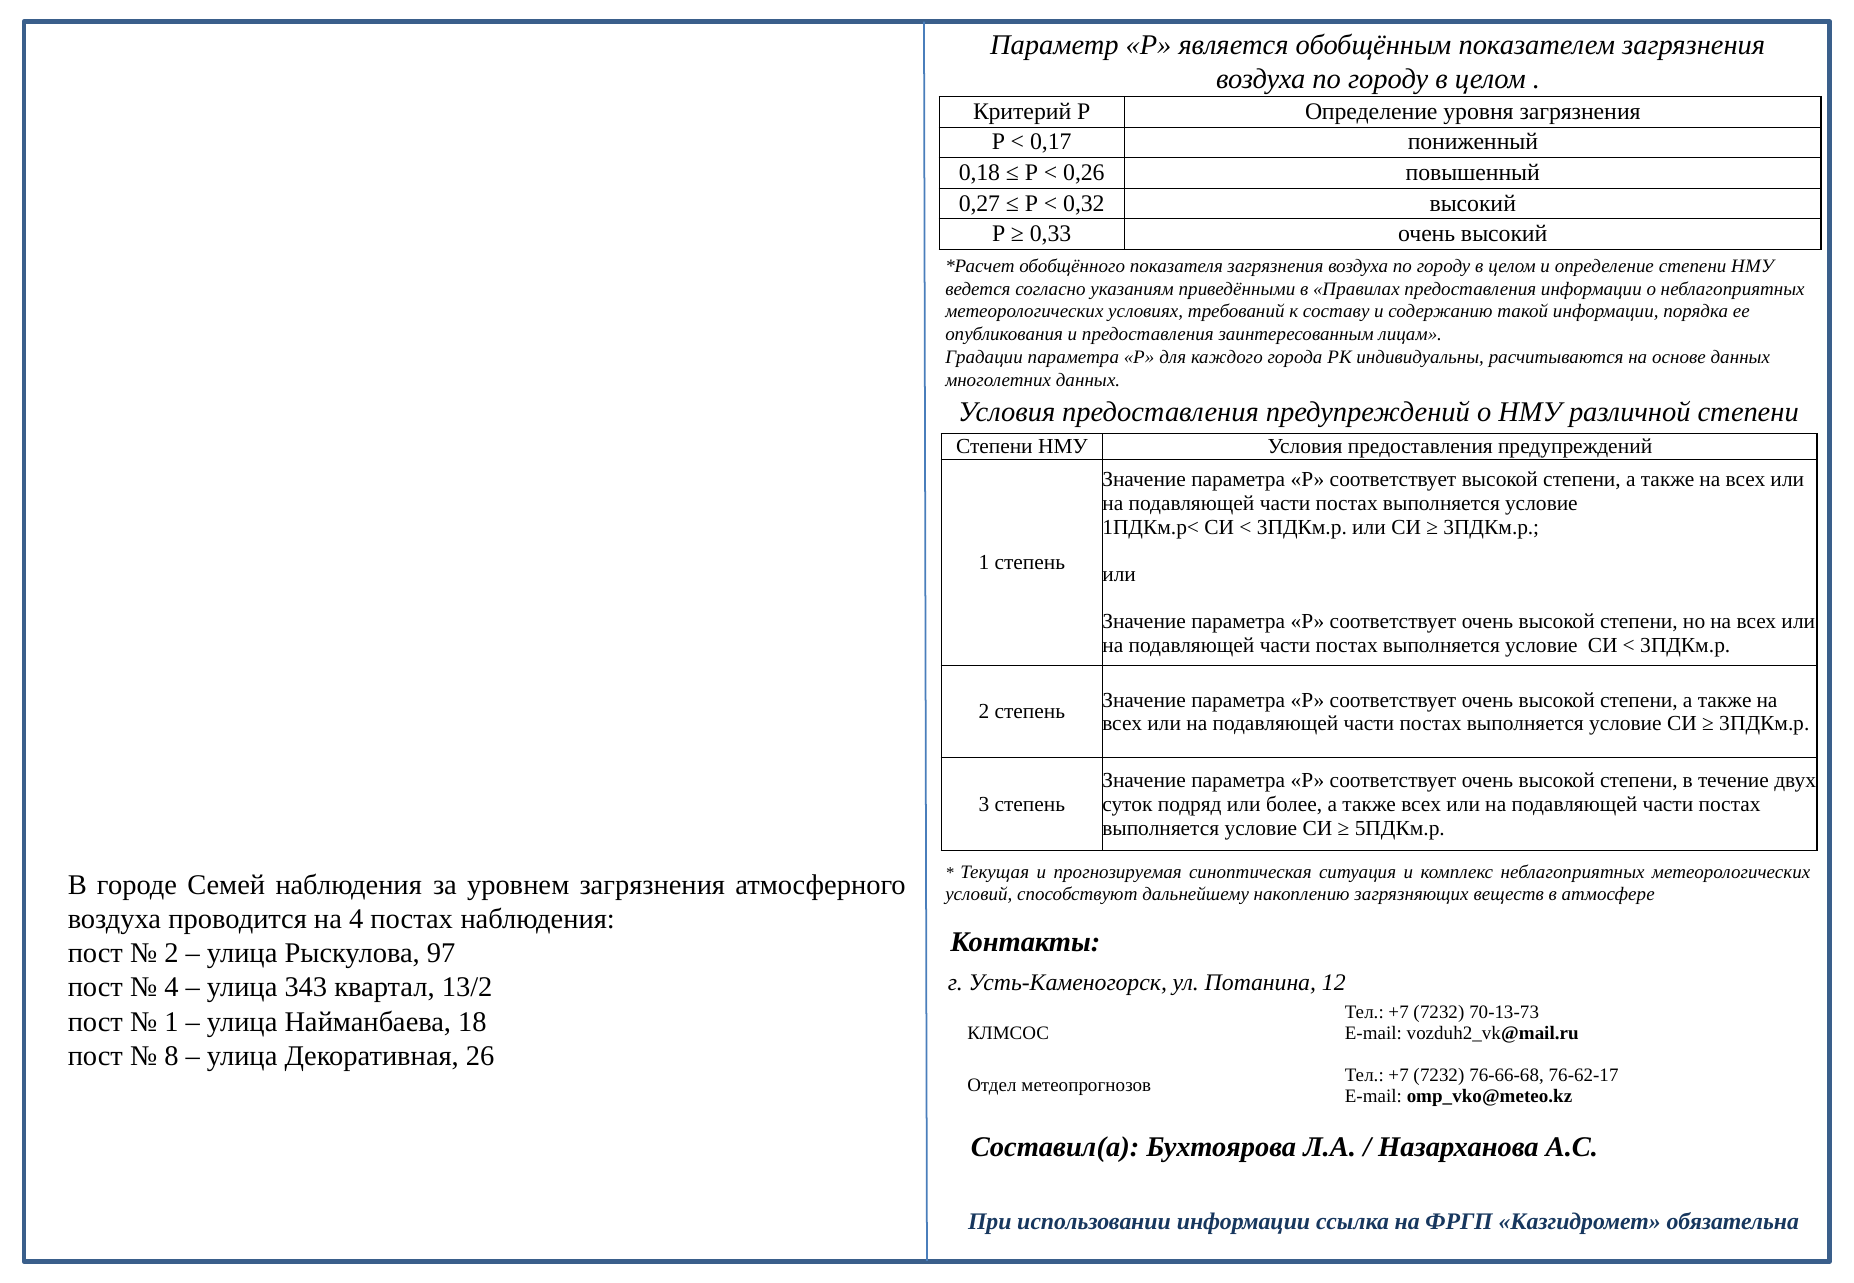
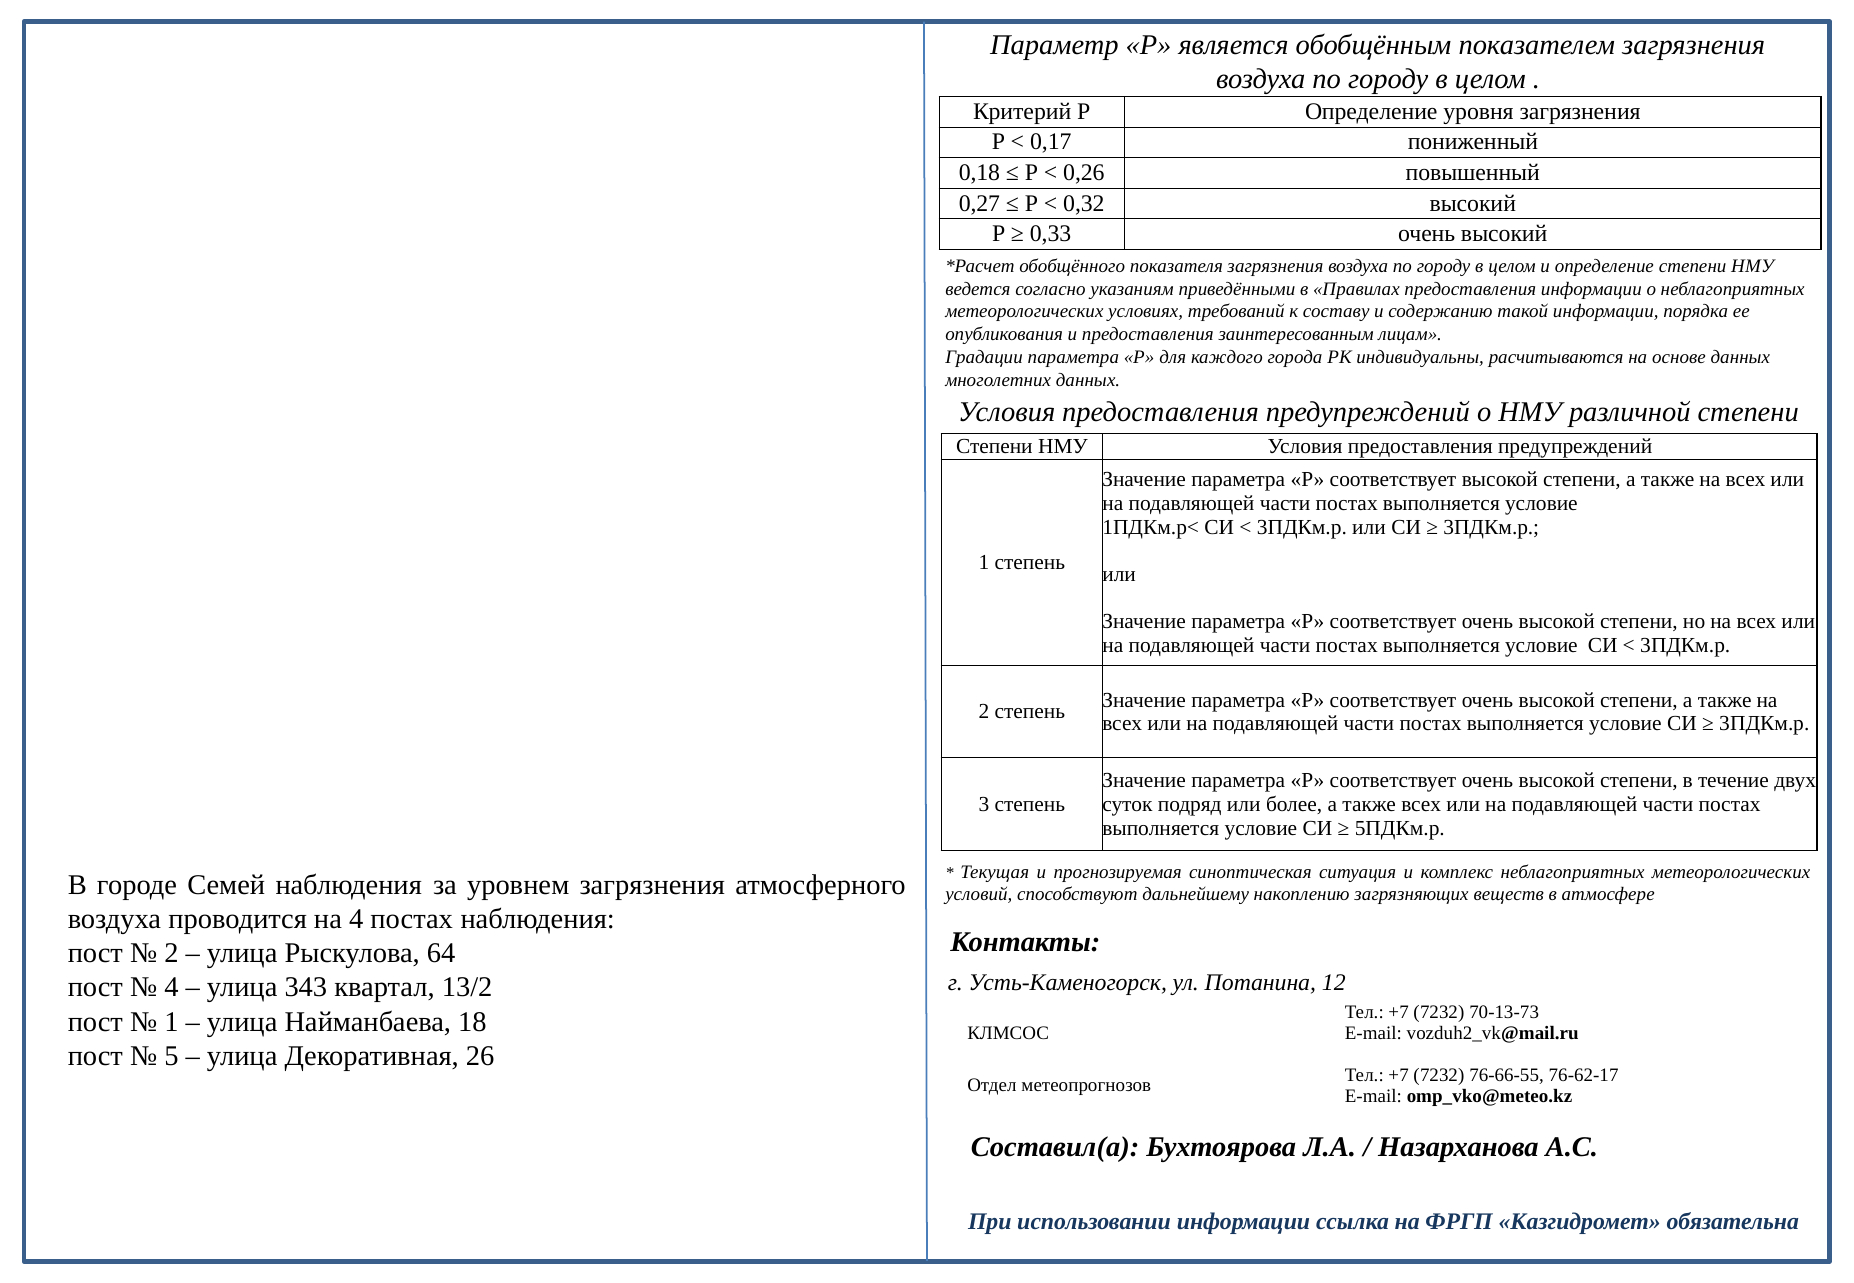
97: 97 -> 64 (441, 954)
8: 8 -> 5 (171, 1056)
76-66-68: 76-66-68 -> 76-66-55 (1507, 1076)
